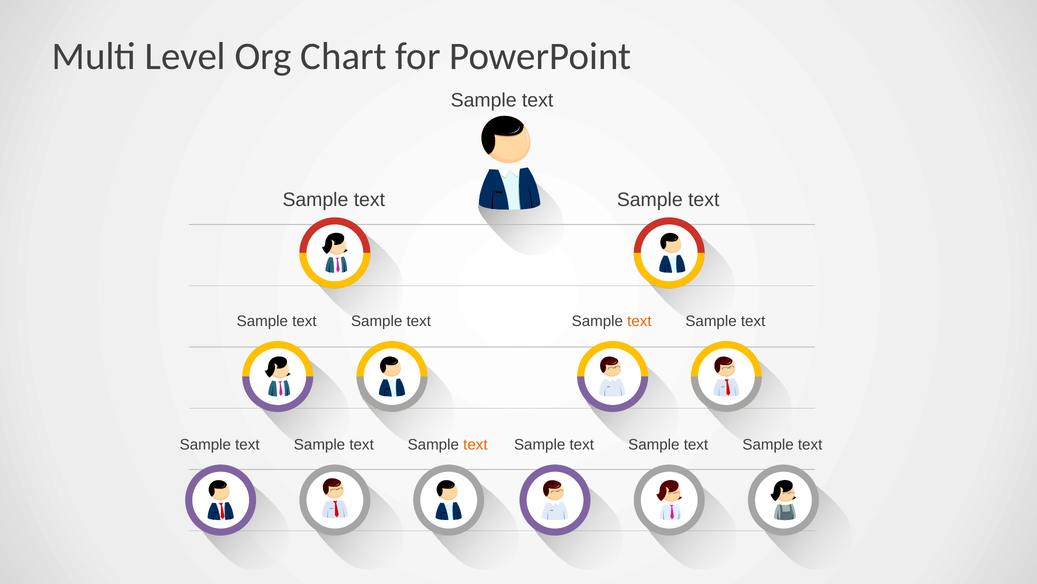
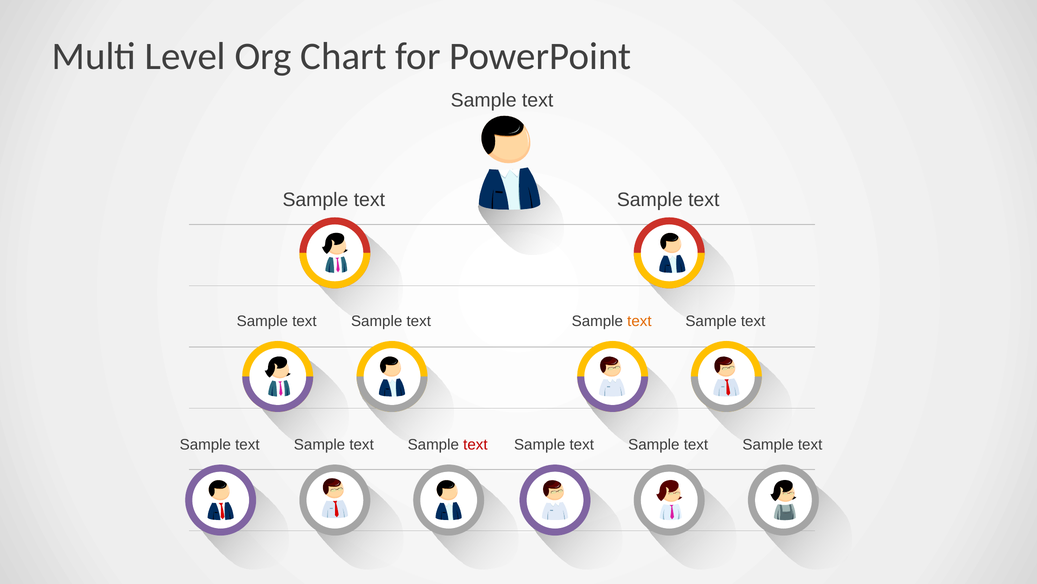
text colour: orange -> red (475, 445)
